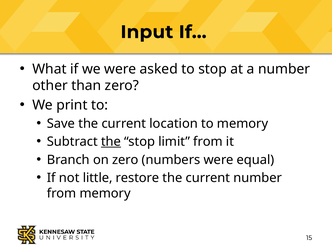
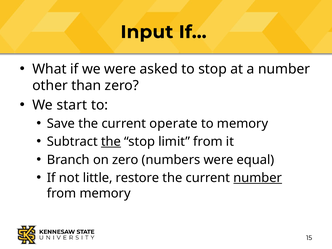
print: print -> start (72, 105)
location: location -> operate (174, 124)
number underline: none -> present (258, 178)
